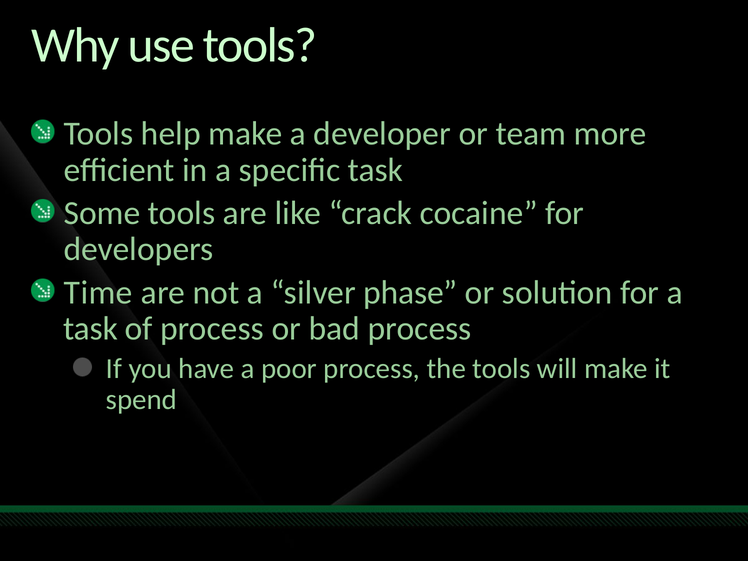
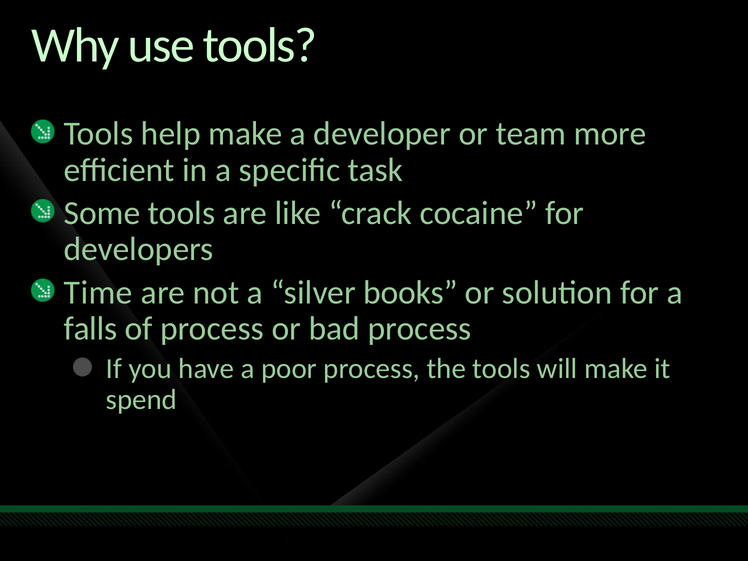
phase: phase -> books (411, 292)
task: task -> falls (90, 329)
